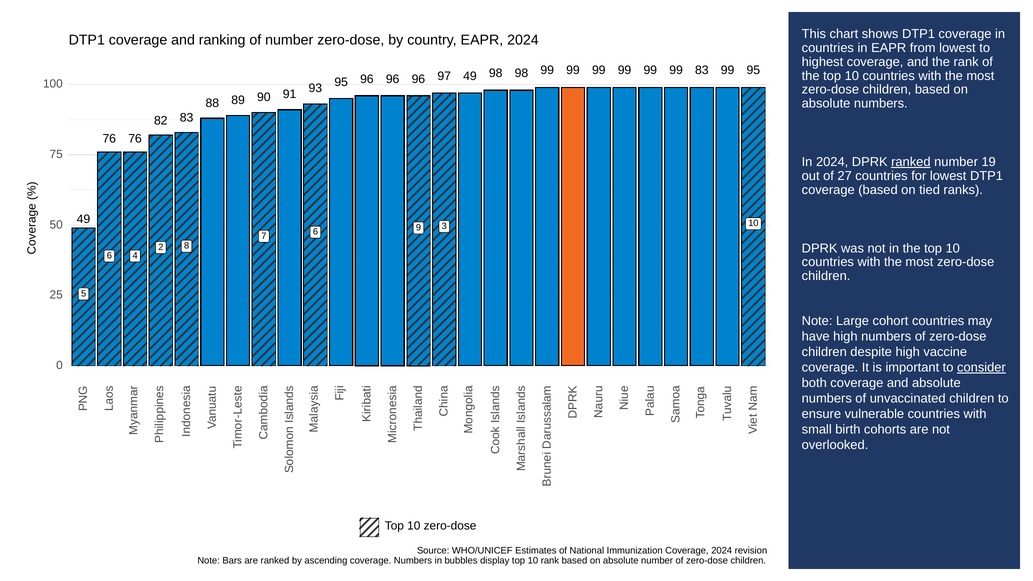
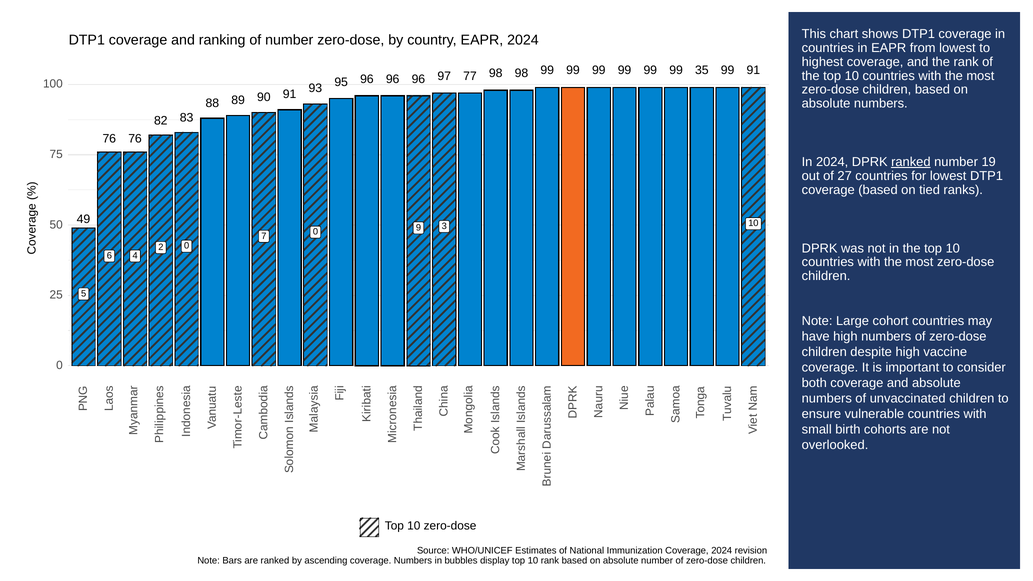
99 83: 83 -> 35 (702, 70)
98 95: 95 -> 91 (753, 70)
97 49: 49 -> 77 (470, 76)
7 6: 6 -> 0 (315, 232)
2 8: 8 -> 0 (187, 246)
consider underline: present -> none (981, 368)
